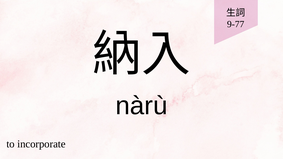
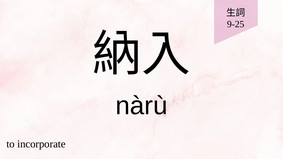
9-77: 9-77 -> 9-25 (236, 24)
